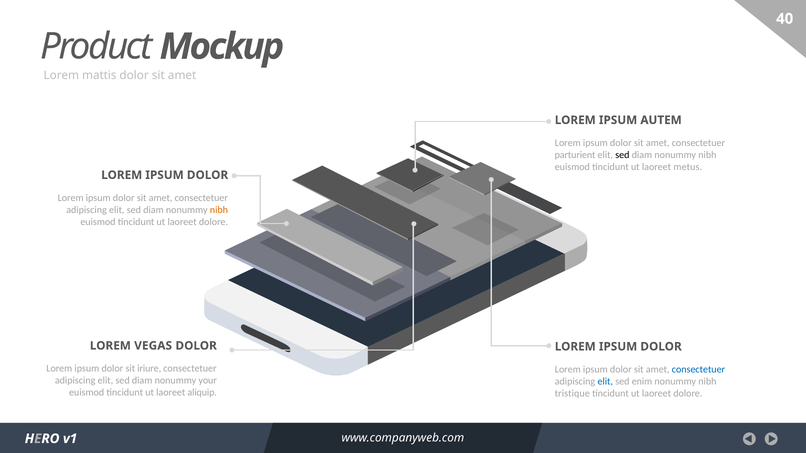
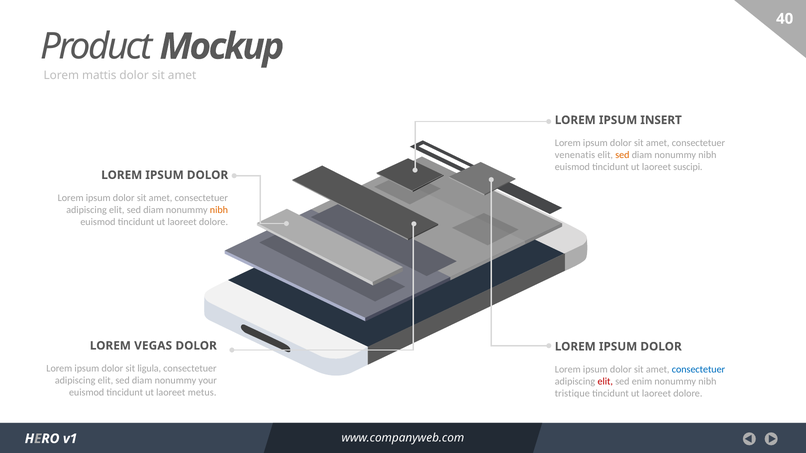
AUTEM: AUTEM -> INSERT (661, 120)
parturient: parturient -> venenatis (575, 155)
sed colour: black -> orange (622, 155)
metus: metus -> suscipi (688, 167)
iriure: iriure -> ligula (149, 369)
elit colour: blue -> red (605, 382)
aliquip: aliquip -> metus (202, 393)
